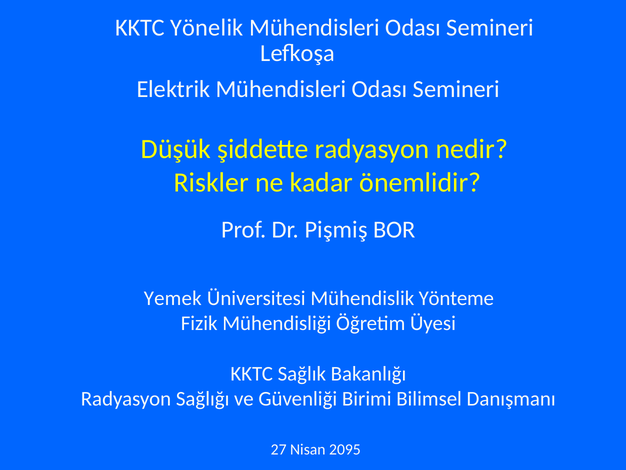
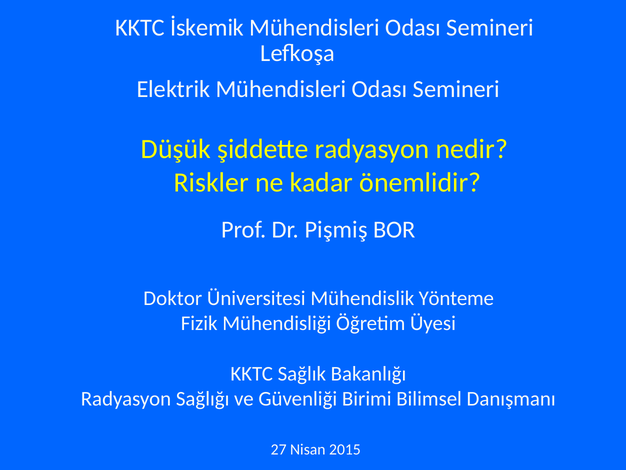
Yönelik: Yönelik -> İskemik (207, 27)
Yemek: Yemek -> Doktor (173, 298)
2095: 2095 -> 2015 (345, 449)
